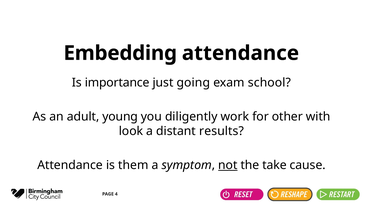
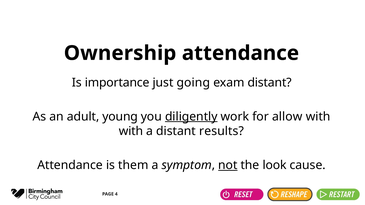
Embedding: Embedding -> Ownership (120, 53)
exam school: school -> distant (270, 83)
diligently underline: none -> present (191, 117)
other: other -> allow (287, 117)
look: look -> with (131, 131)
take: take -> look (275, 165)
